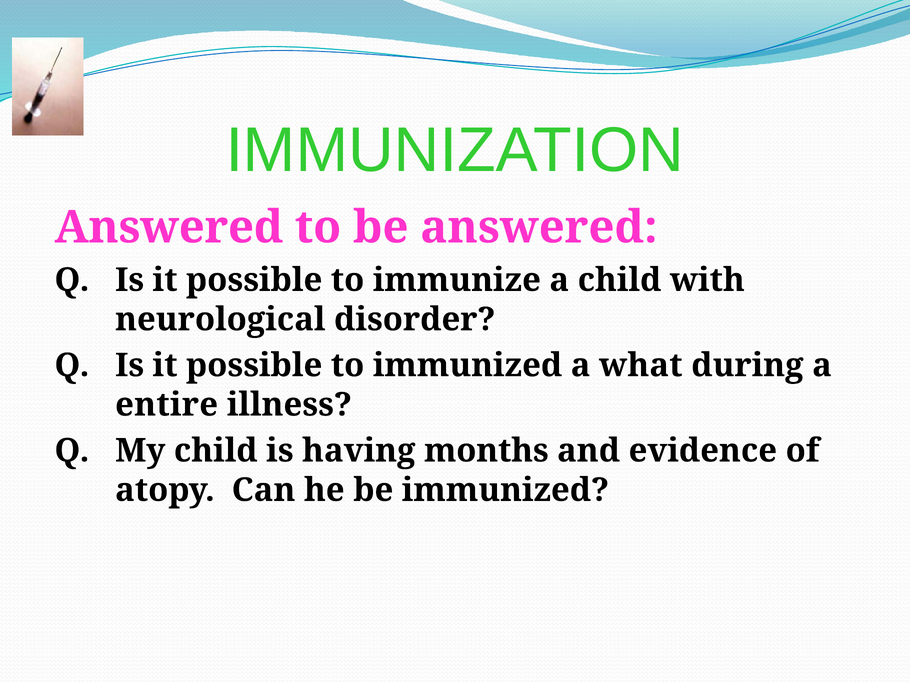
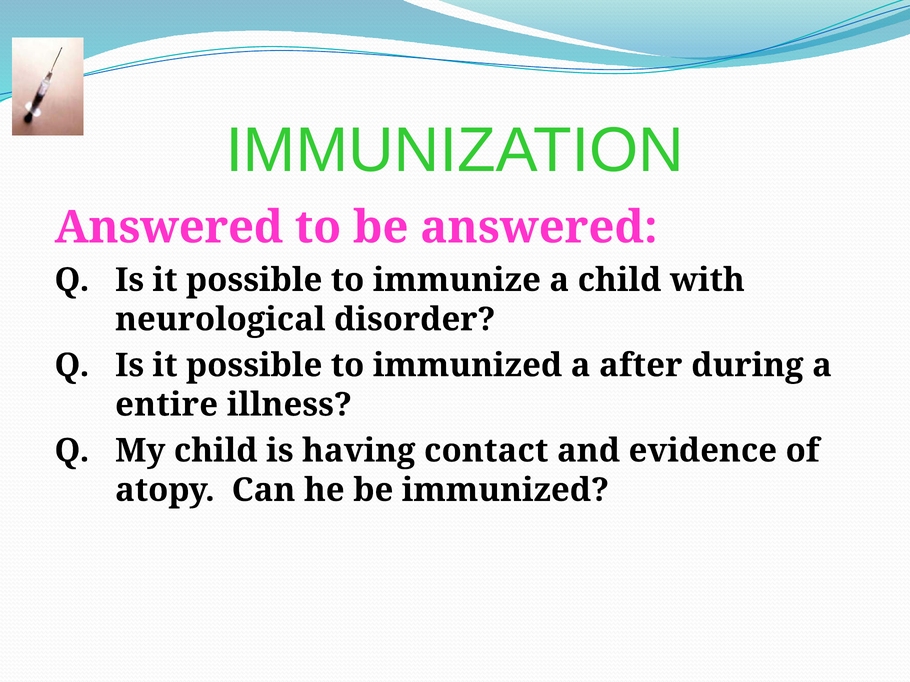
what: what -> after (641, 366)
months: months -> contact (486, 451)
